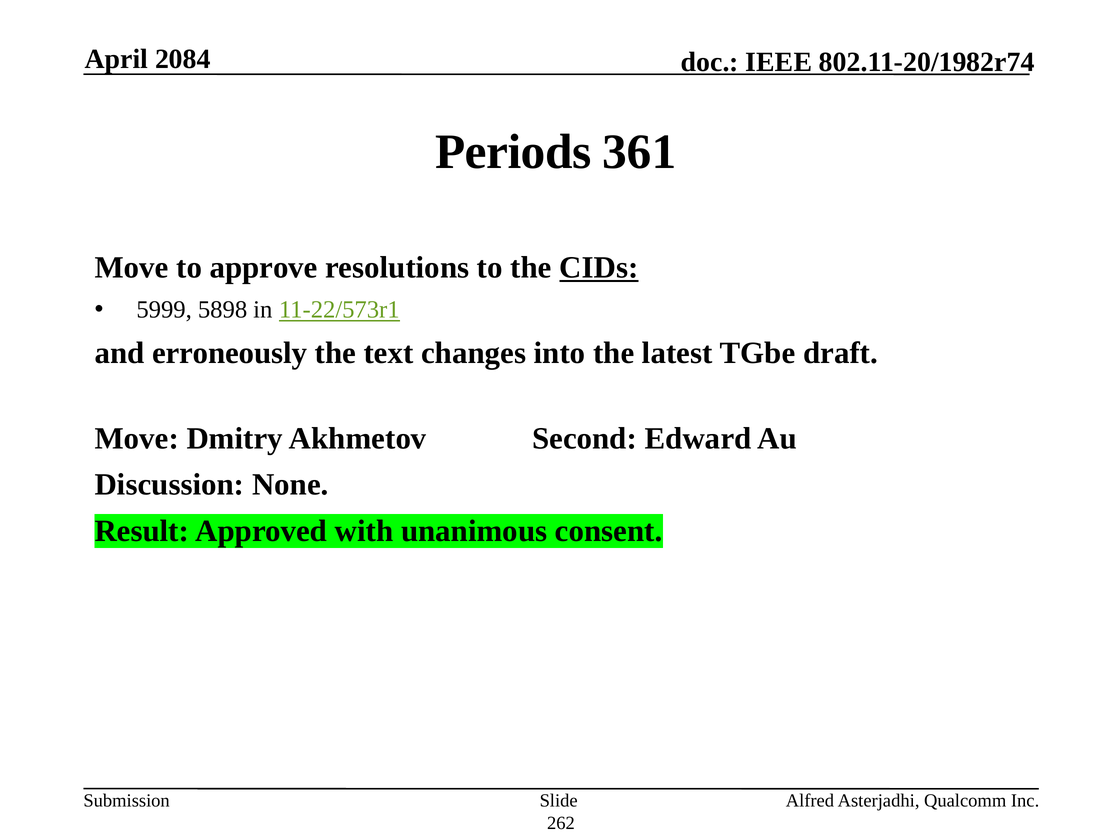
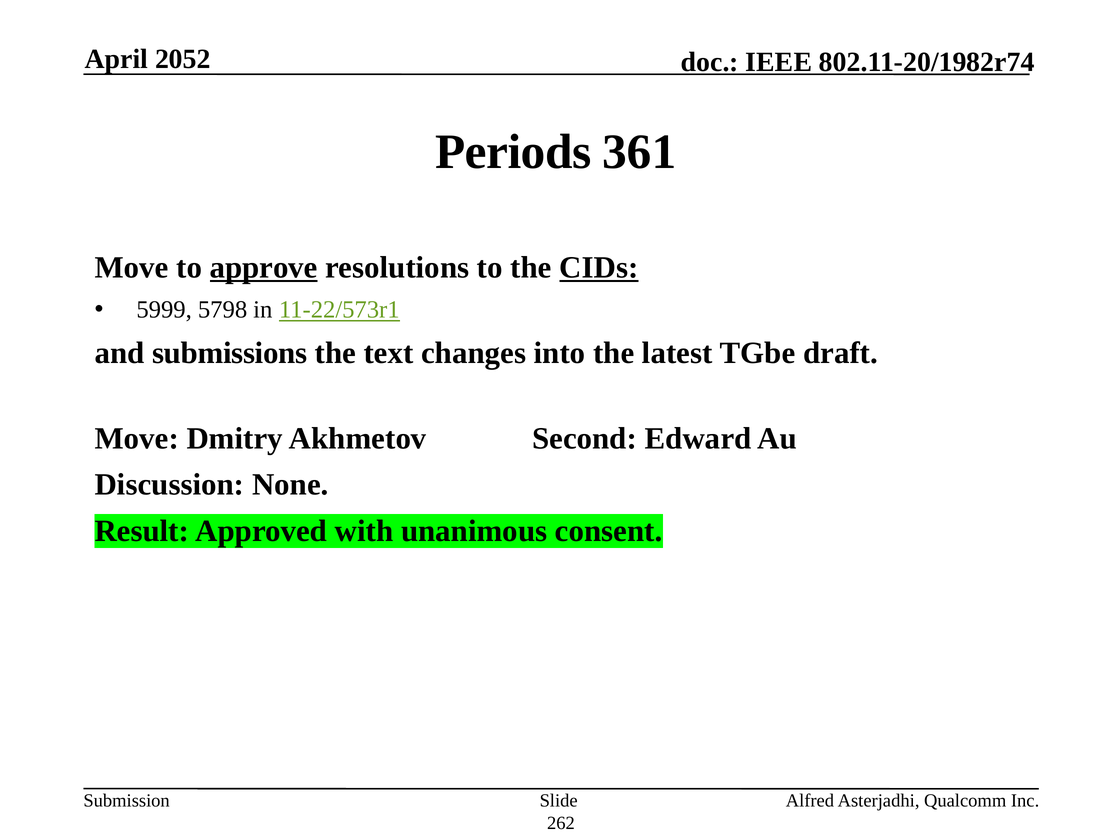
2084: 2084 -> 2052 (183, 59)
approve underline: none -> present (264, 267)
5898: 5898 -> 5798 (223, 310)
erroneously: erroneously -> submissions (230, 353)
